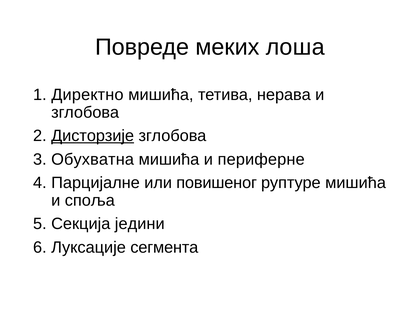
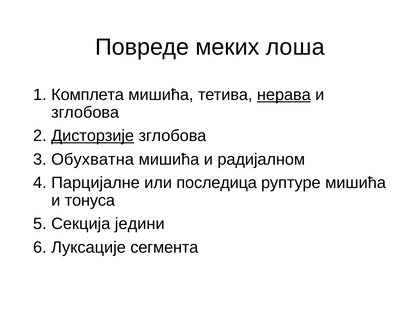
Директно: Директно -> Комплета (88, 95)
нерава underline: none -> present (284, 95)
периферне: периферне -> радијалном (261, 159)
повишеног: повишеног -> последица (217, 183)
споља: споља -> тонуса (90, 200)
